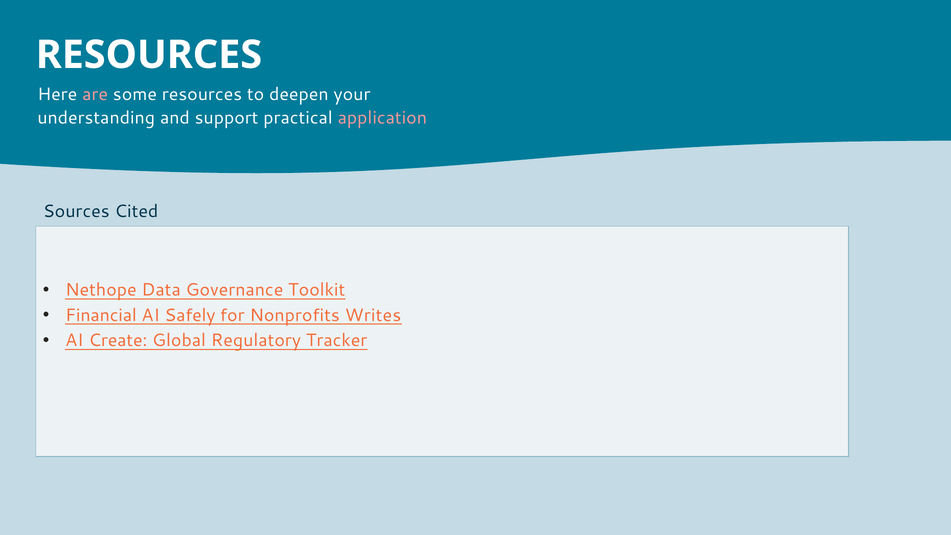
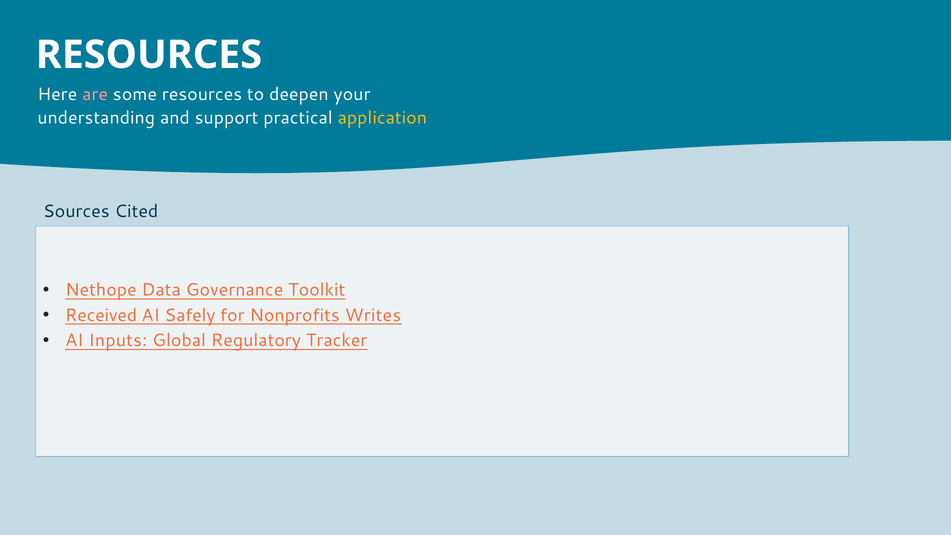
application colour: pink -> yellow (382, 118)
Financial: Financial -> Received (101, 315)
Create: Create -> Inputs (118, 340)
